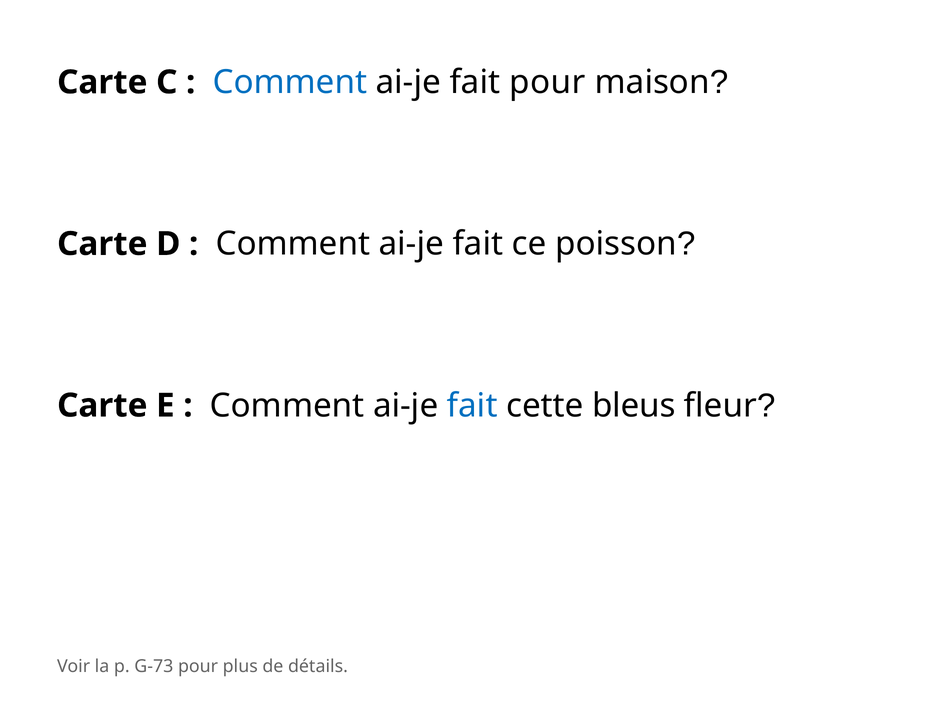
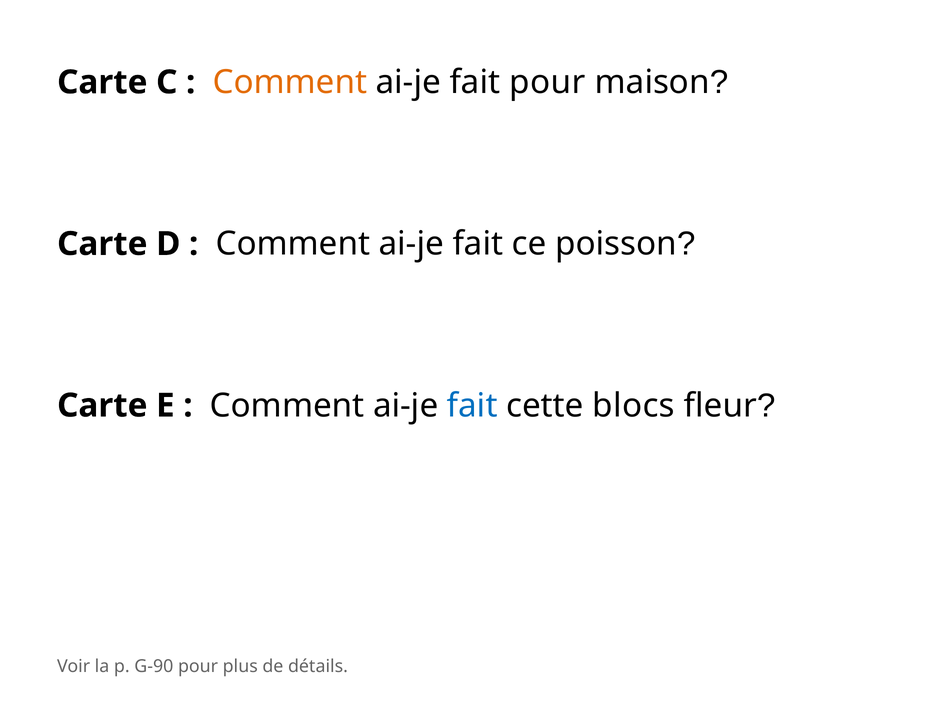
Comment colour: blue -> orange (290, 82)
bleus: bleus -> blocs (634, 406)
G-73: G-73 -> G-90 (154, 666)
